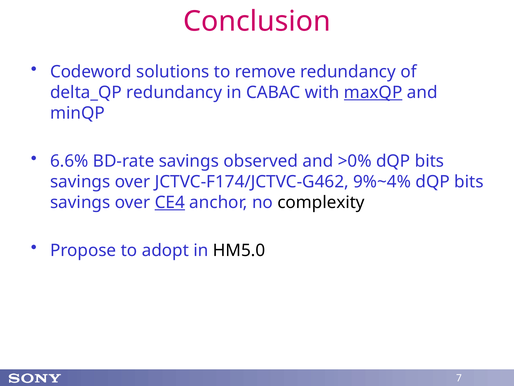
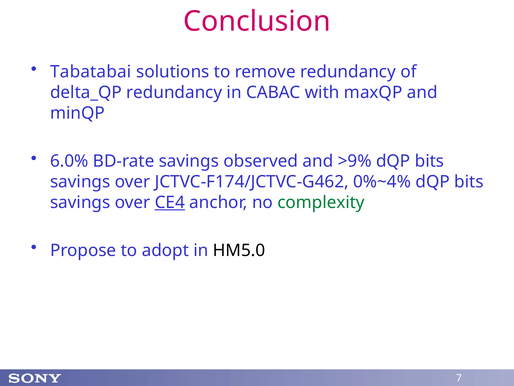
Codeword: Codeword -> Tabatabai (91, 72)
maxQP underline: present -> none (373, 92)
6.6%: 6.6% -> 6.0% (69, 161)
>0%: >0% -> >9% (355, 161)
9%~4%: 9%~4% -> 0%~4% (382, 182)
complexity colour: black -> green (321, 202)
